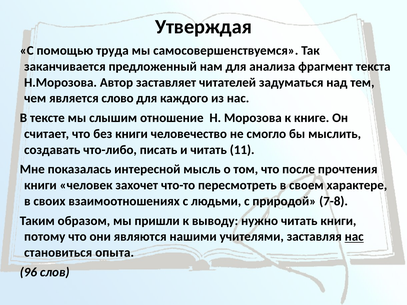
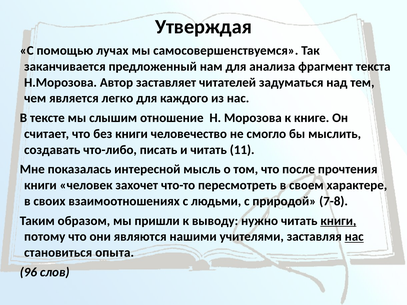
труда: труда -> лучах (112, 51)
слово: слово -> легко (117, 98)
книги underline: none -> present (338, 221)
